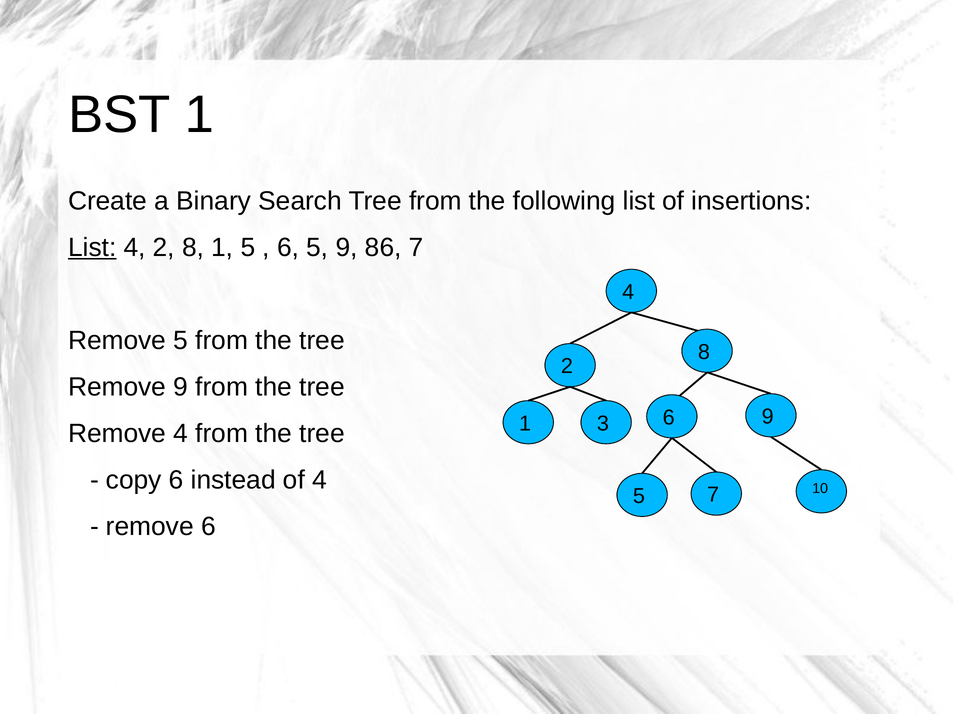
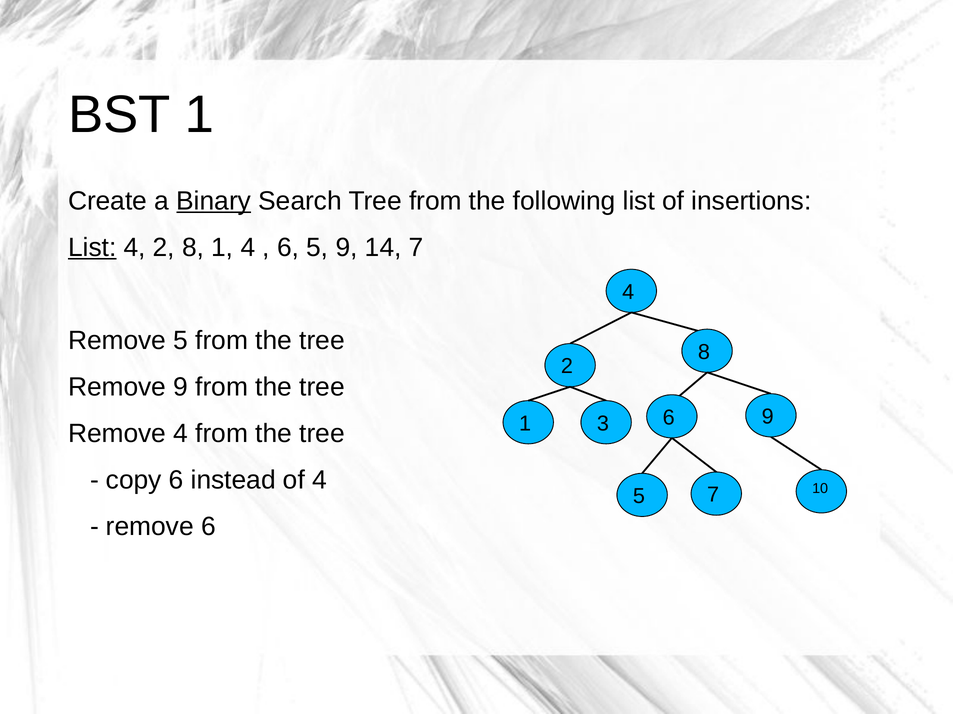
Binary underline: none -> present (214, 201)
1 5: 5 -> 4 (248, 248)
86: 86 -> 14 (383, 248)
